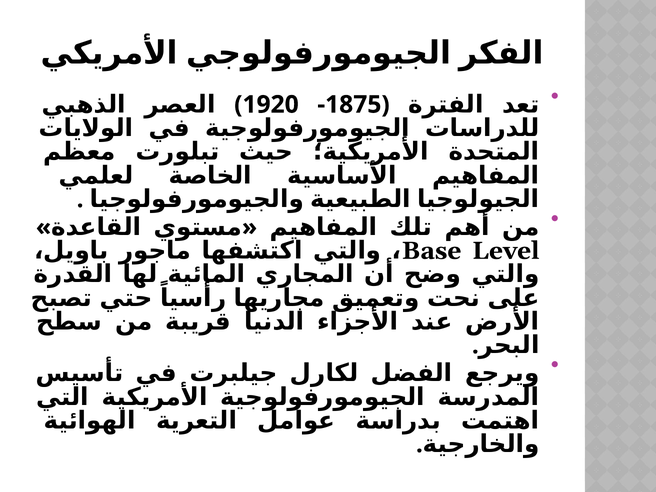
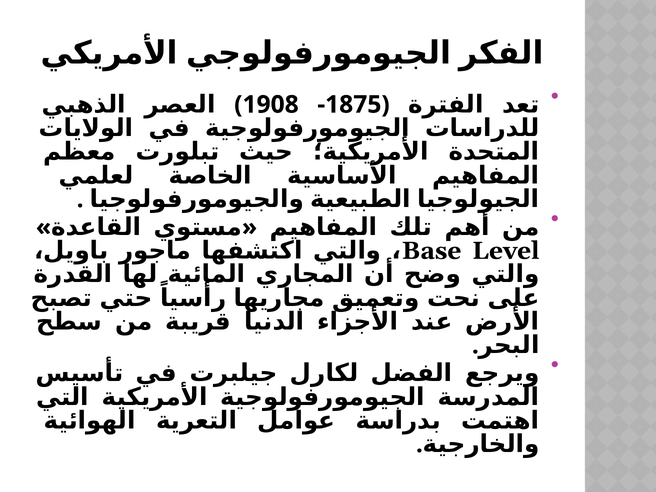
1920: 1920 -> 1908 (271, 105)
